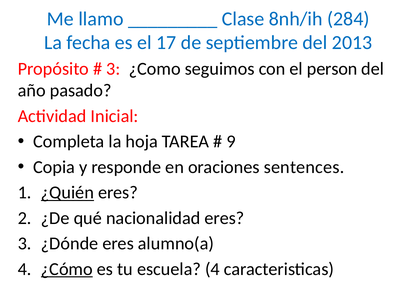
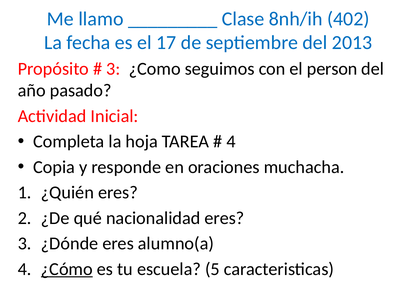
284: 284 -> 402 (348, 19)
9: 9 -> 4 (231, 142)
sentences: sentences -> muchacha (304, 167)
¿Quién underline: present -> none (67, 193)
escuela 4: 4 -> 5 (212, 269)
